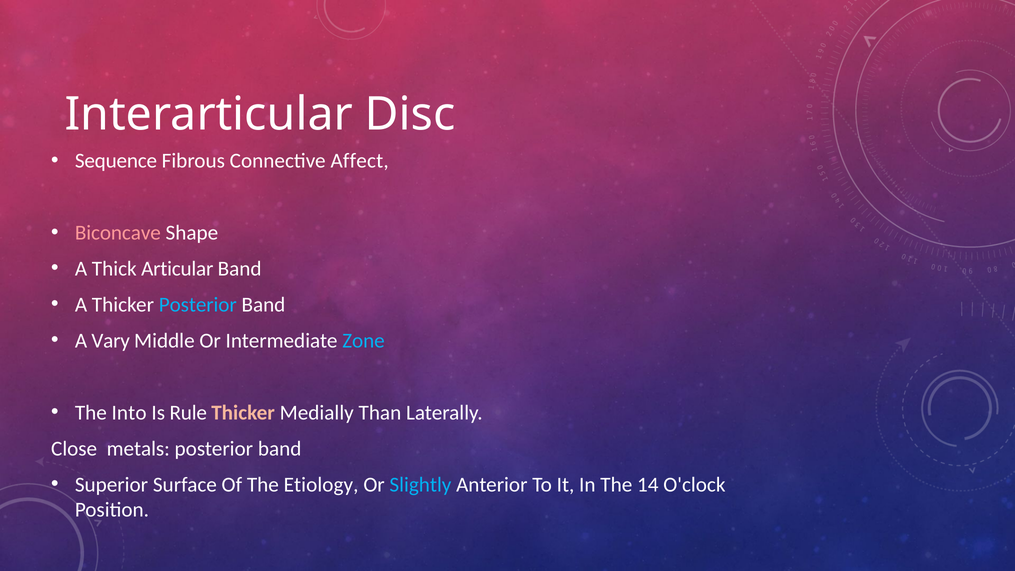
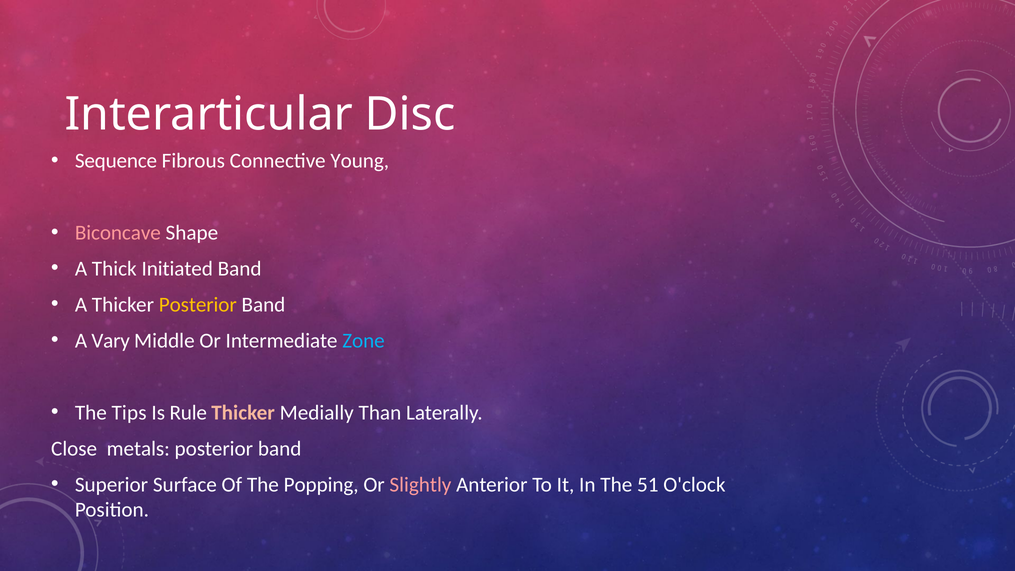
Affect: Affect -> Young (360, 161)
Articular: Articular -> Initiated (177, 269)
Posterior colour: light blue -> yellow (198, 305)
Into: Into -> Tips (129, 413)
Etiology: Etiology -> Popping (321, 484)
Slightly colour: light blue -> pink (420, 484)
14: 14 -> 51 (648, 484)
